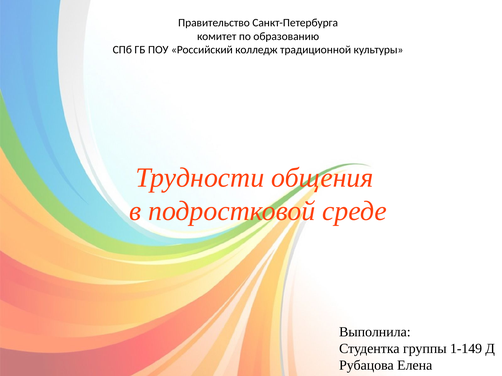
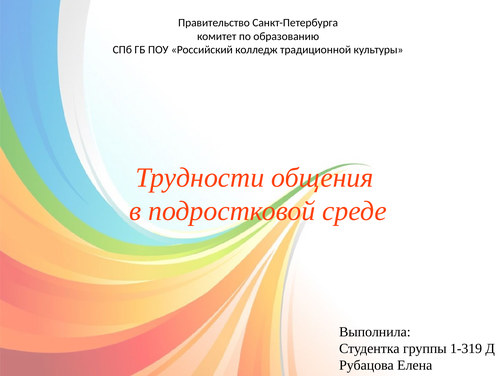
1-149: 1-149 -> 1-319 (466, 349)
